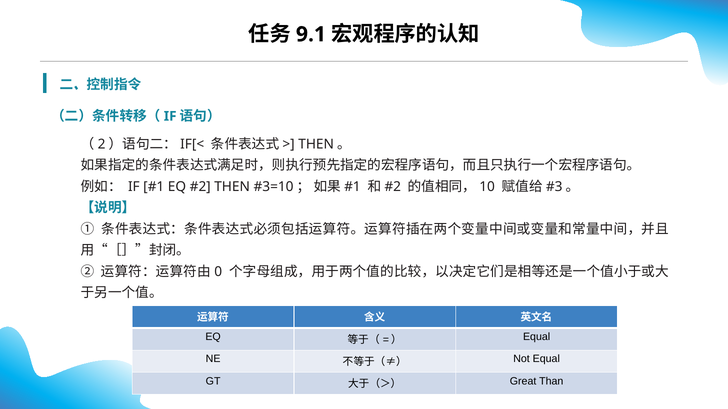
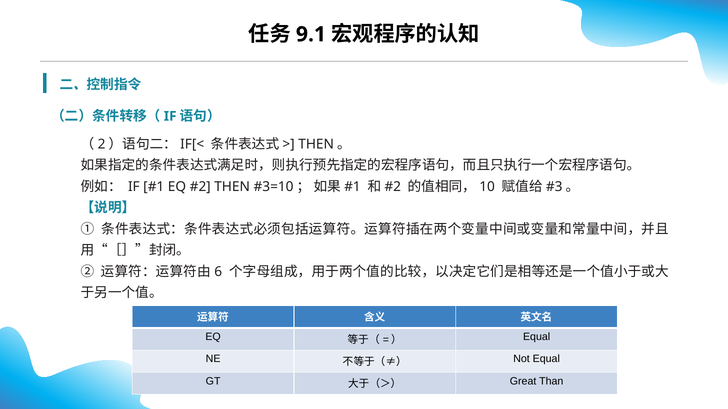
0: 0 -> 6 (218, 272)
